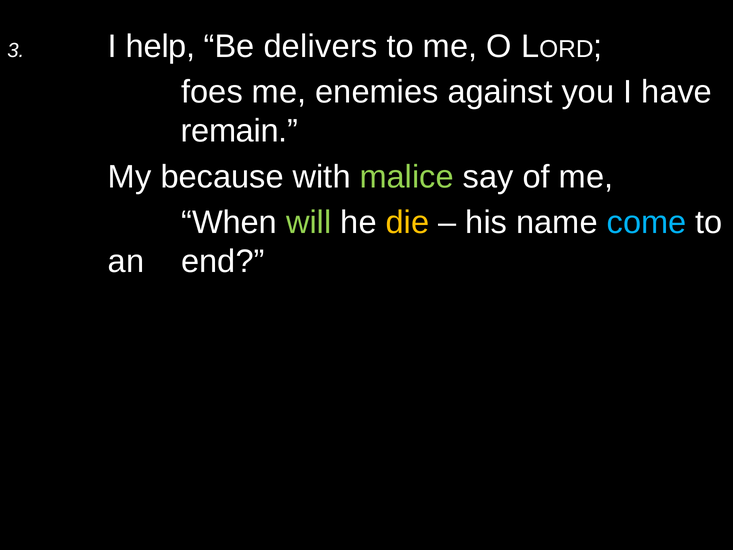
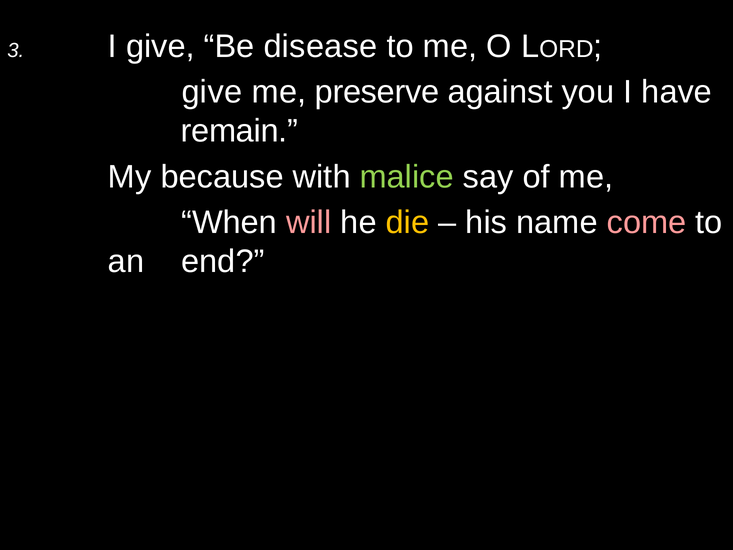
I help: help -> give (160, 46)
delivers: delivers -> disease (321, 46)
foes: foes -> give (212, 92)
enemies: enemies -> preserve (377, 92)
will colour: light green -> pink (309, 222)
come colour: light blue -> pink (647, 222)
